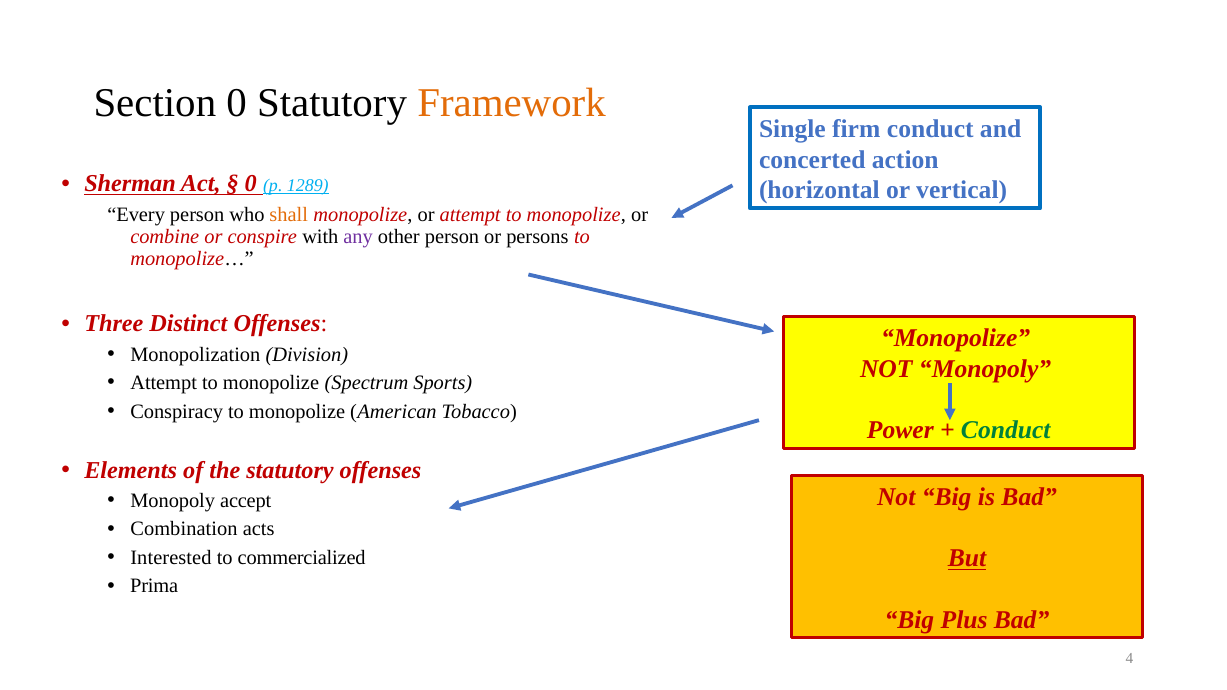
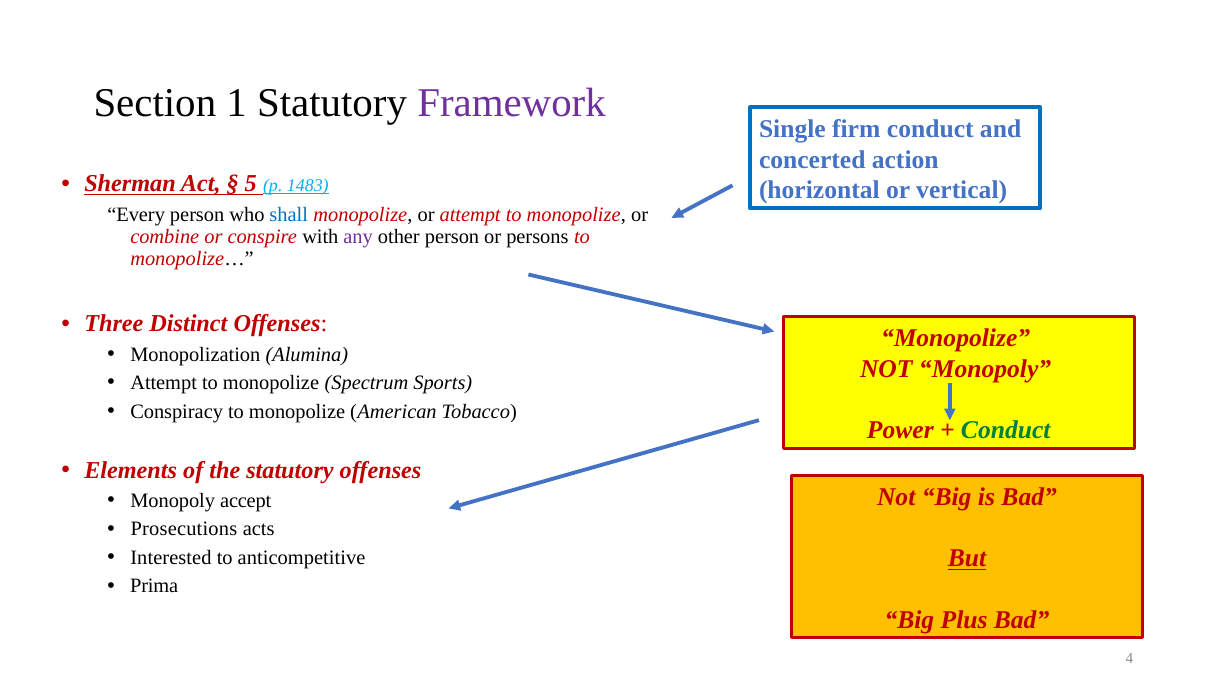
Section 0: 0 -> 1 (237, 103)
Framework colour: orange -> purple (512, 103)
0: 0 -> 5 (251, 184)
1289: 1289 -> 1483 (308, 186)
shall colour: orange -> blue (289, 214)
Division: Division -> Alumina (307, 355)
Combination: Combination -> Prosecutions (184, 529)
commercialized: commercialized -> anticompetitive (302, 558)
